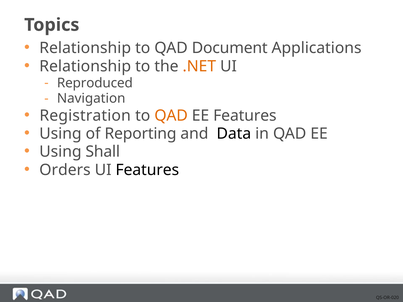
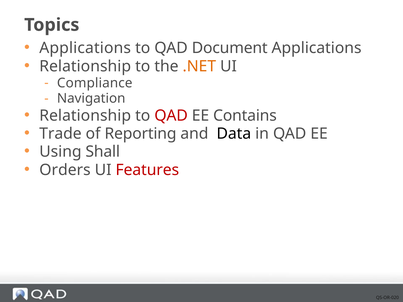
Relationship: Relationship -> Applications (85, 48)
Reproduced: Reproduced -> Compliance (95, 83)
Registration: Registration -> Relationship (85, 116)
QAD colour: orange -> red (171, 116)
EE Features: Features -> Contains (245, 116)
Using: Using -> Trade (60, 134)
Features colour: black -> red (147, 170)
